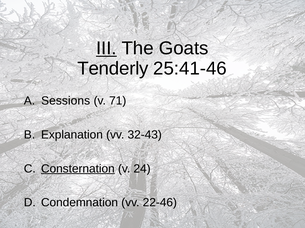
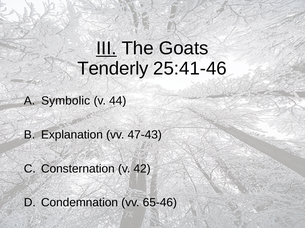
Sessions: Sessions -> Symbolic (66, 101)
71: 71 -> 44 (118, 101)
32-43: 32-43 -> 47-43 (145, 135)
Consternation underline: present -> none (78, 169)
24: 24 -> 42 (142, 169)
22-46: 22-46 -> 65-46 (160, 203)
